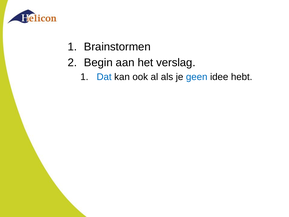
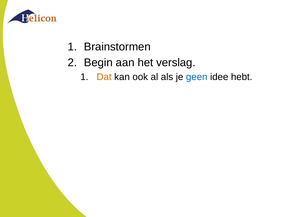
Dat colour: blue -> orange (104, 77)
